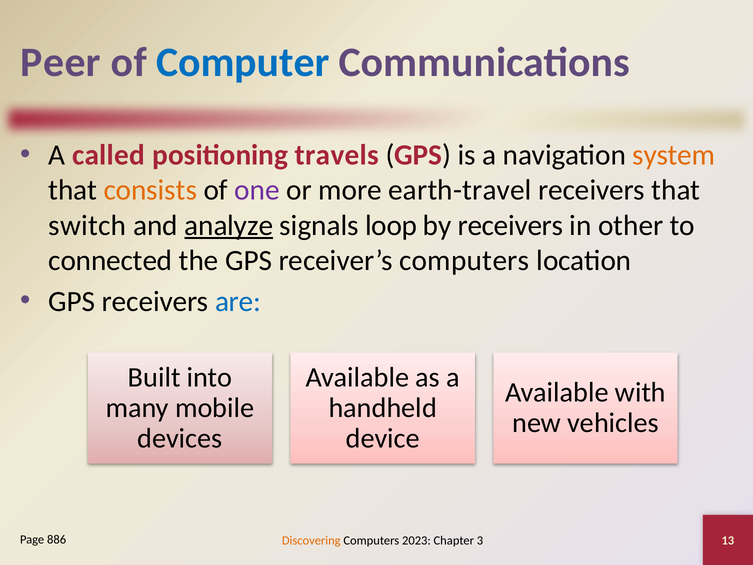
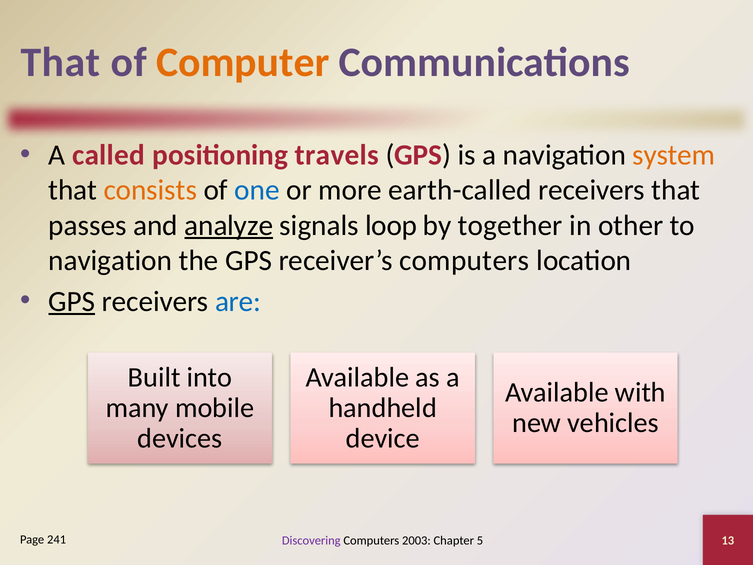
Peer: Peer -> That (61, 63)
Computer colour: blue -> orange (243, 63)
one colour: purple -> blue (257, 190)
earth-travel: earth-travel -> earth-called (460, 190)
switch: switch -> passes (87, 225)
by receivers: receivers -> together (510, 225)
connected: connected -> navigation (110, 260)
GPS underline: none -> present (72, 301)
886: 886 -> 241 (57, 539)
Discovering colour: orange -> purple (311, 540)
2023: 2023 -> 2003 (416, 540)
3: 3 -> 5 (480, 540)
